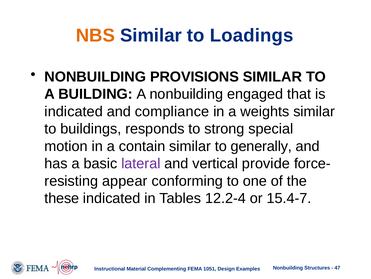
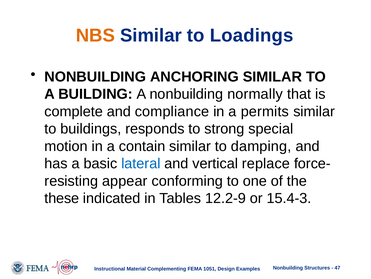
PROVISIONS: PROVISIONS -> ANCHORING (194, 77)
engaged: engaged -> normally (255, 94)
indicated: indicated -> complete (74, 111)
weights: weights -> permits (265, 111)
generally: generally -> damping (261, 146)
lateral colour: purple -> blue (141, 163)
provide: provide -> replace (266, 163)
12.2-4: 12.2-4 -> 12.2-9 (225, 198)
15.4-7: 15.4-7 -> 15.4-3 (289, 198)
